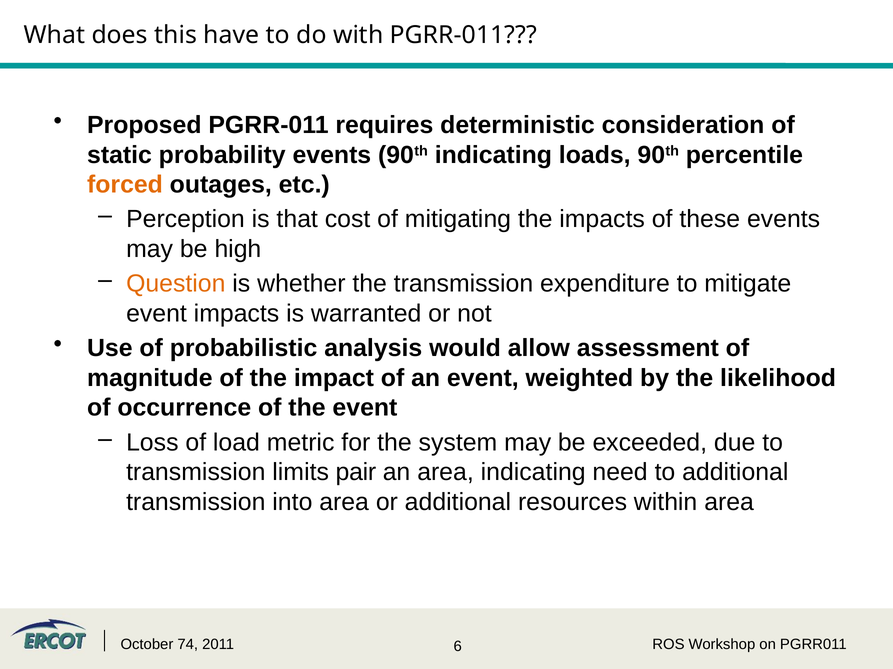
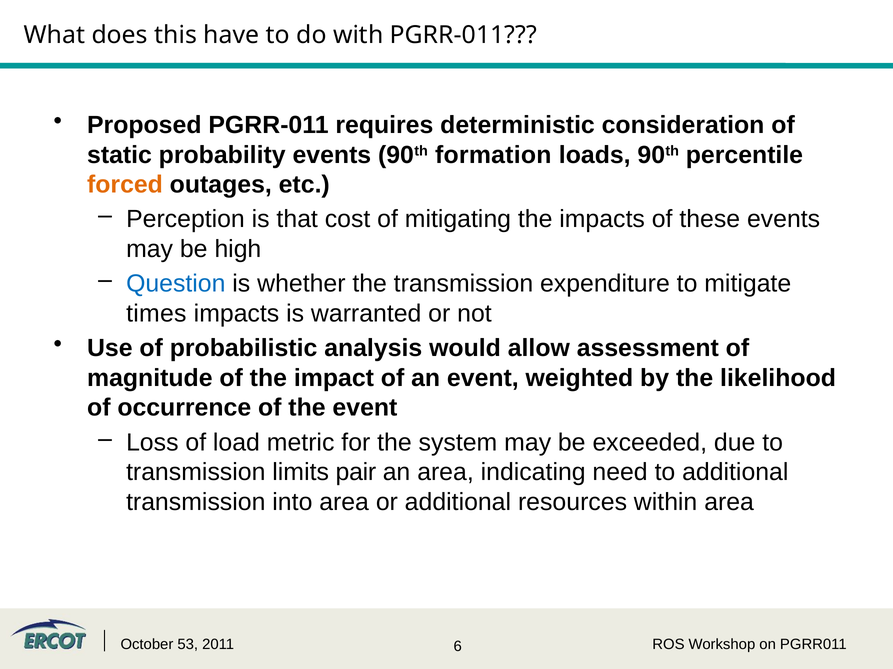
90th indicating: indicating -> formation (493, 155)
Question colour: orange -> blue (176, 284)
event: event -> times (156, 314)
74: 74 -> 53 (188, 645)
